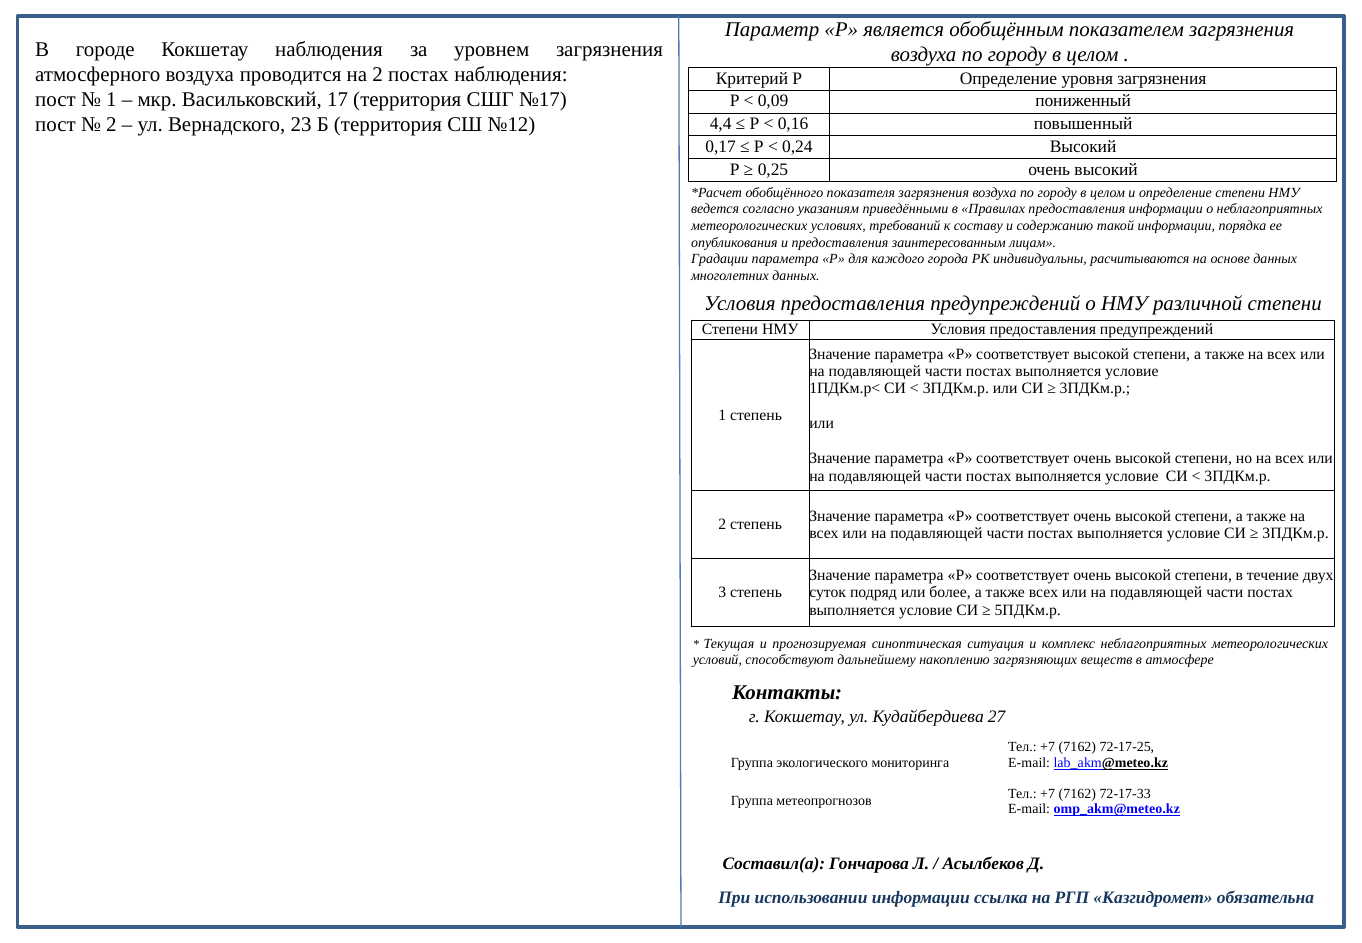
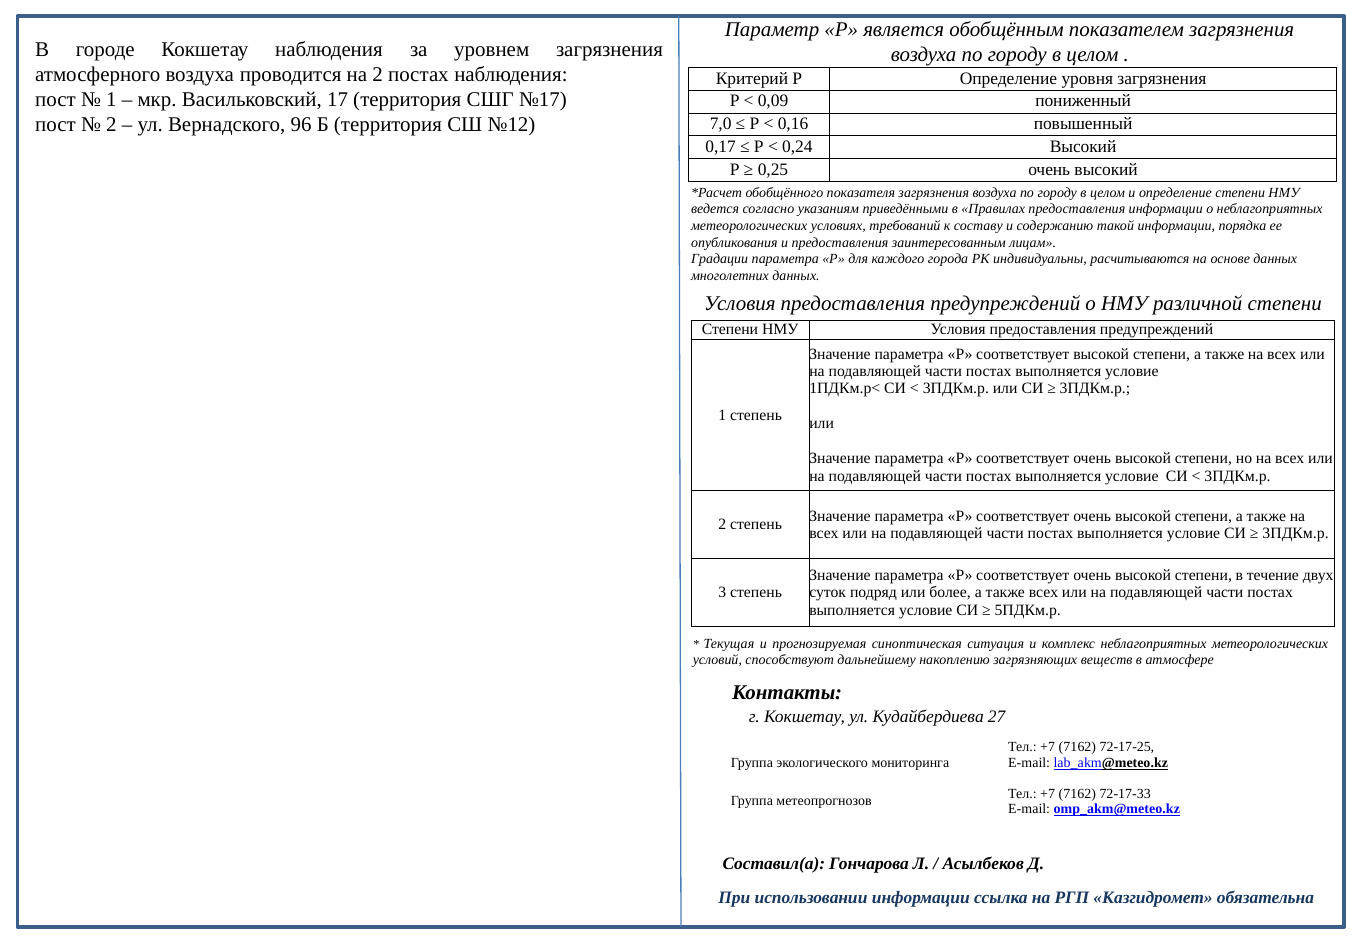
23: 23 -> 96 (301, 125)
4,4: 4,4 -> 7,0 (721, 124)
